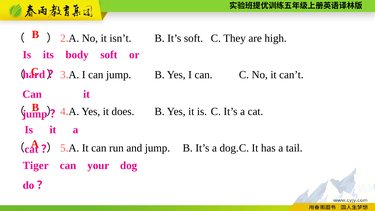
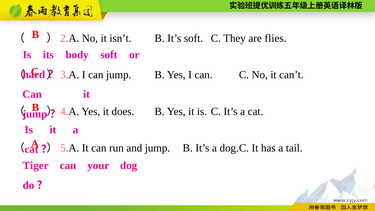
high: high -> flies (276, 38)
